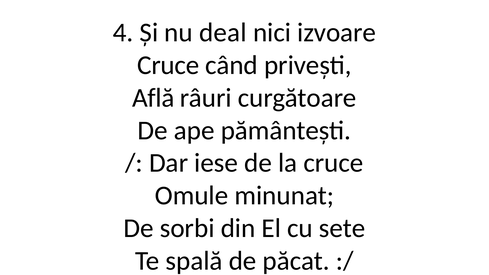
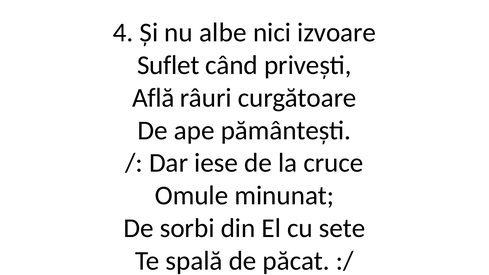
deal: deal -> albe (223, 33)
Cruce: Cruce -> Suflet (168, 65)
